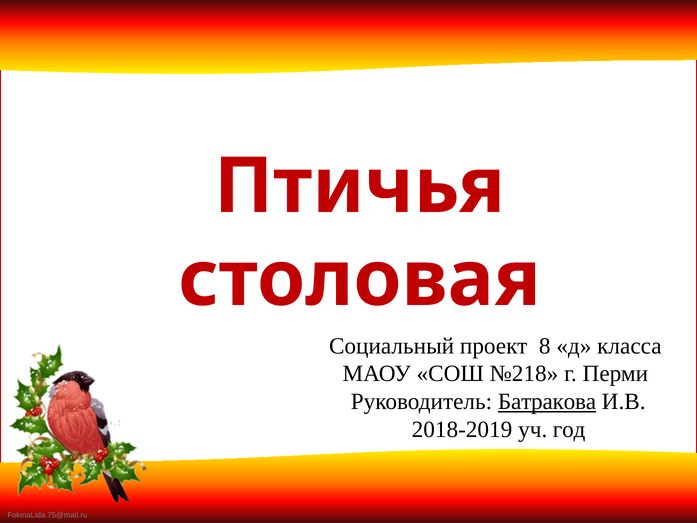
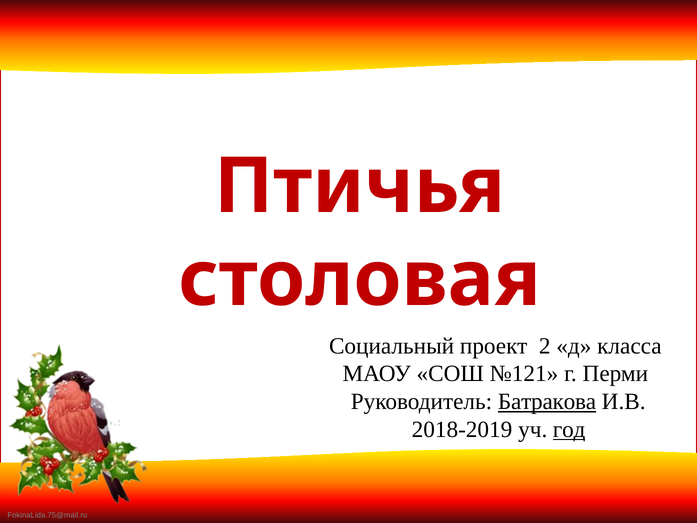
8: 8 -> 2 (545, 346)
№218: №218 -> №121 (524, 374)
год underline: none -> present (569, 429)
